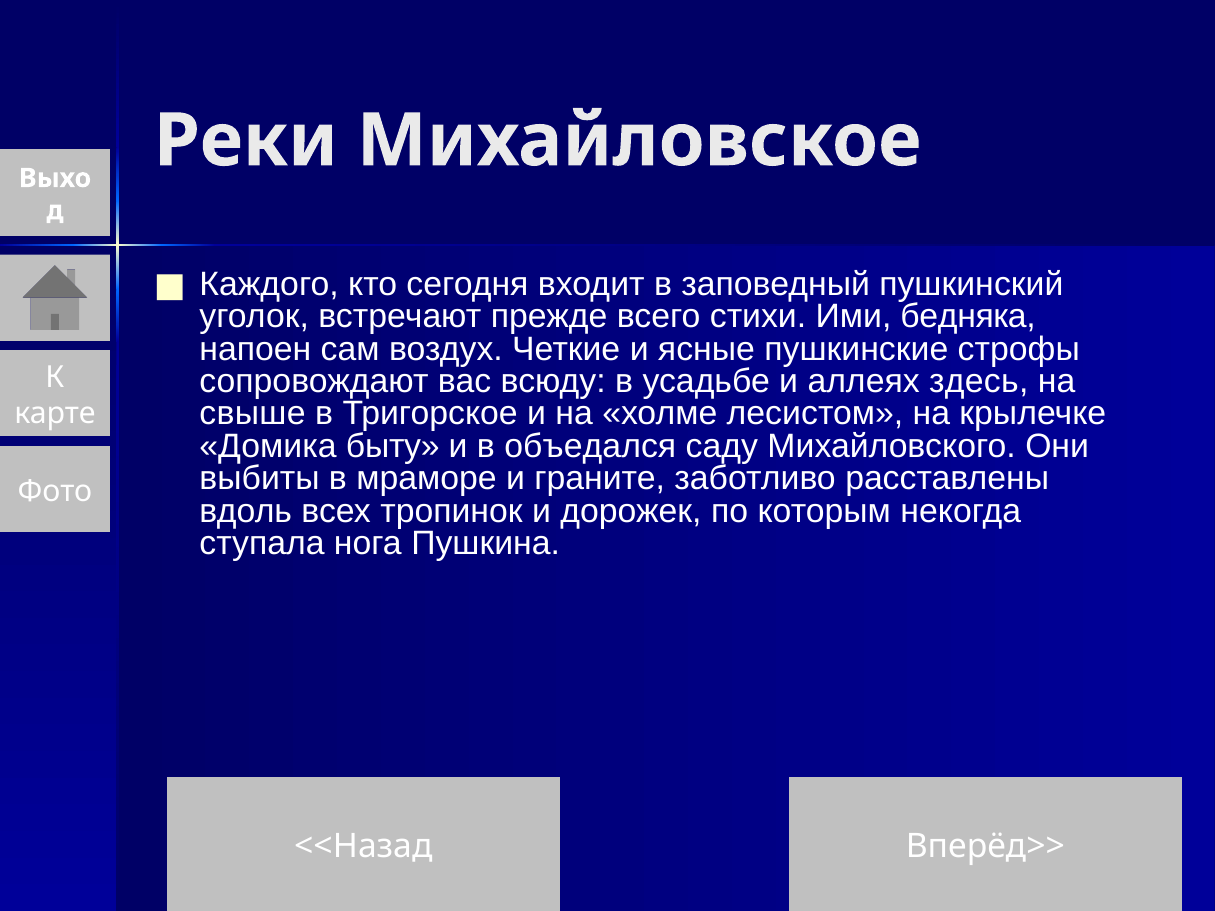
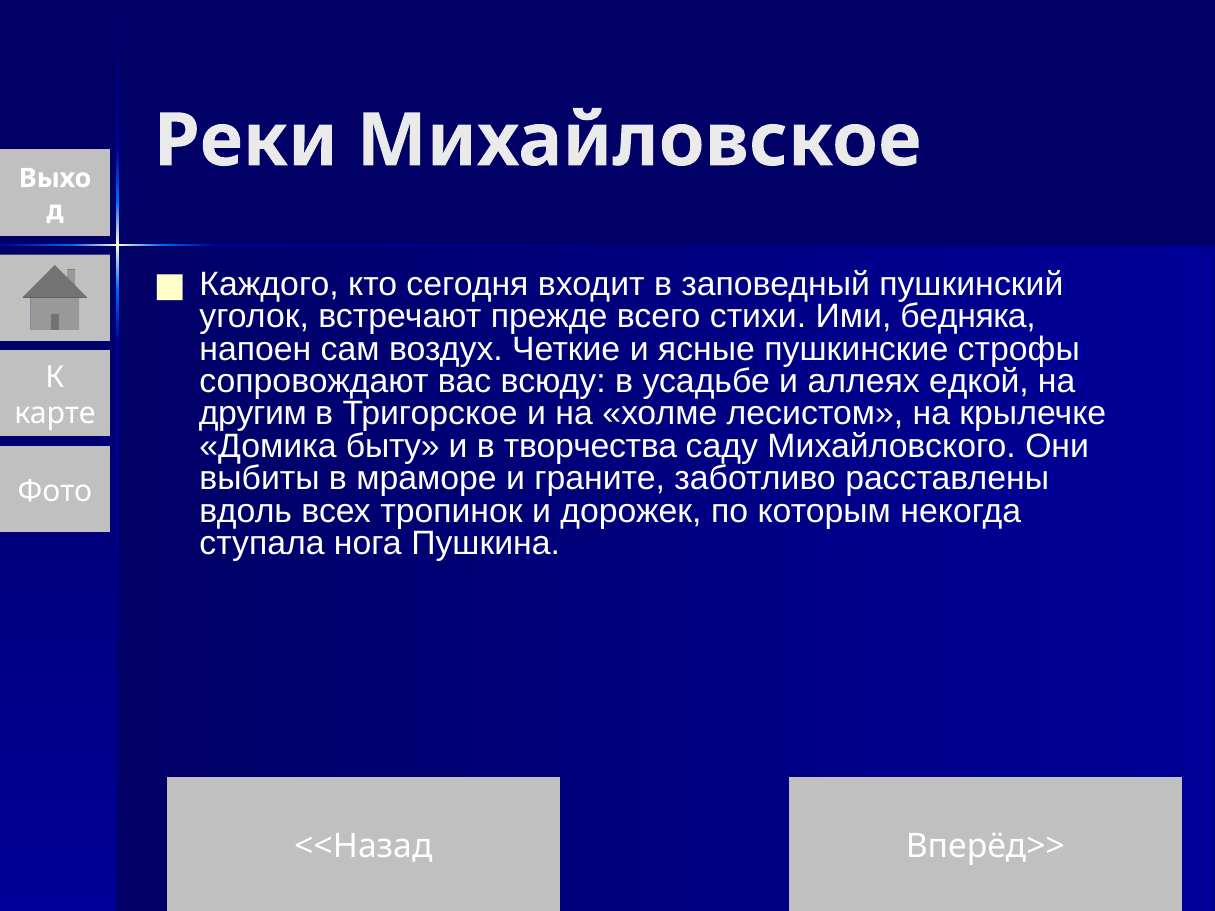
здесь: здесь -> едкой (979, 381)
свыше: свыше -> другим (253, 414)
объедался: объедался -> творчества (591, 446)
